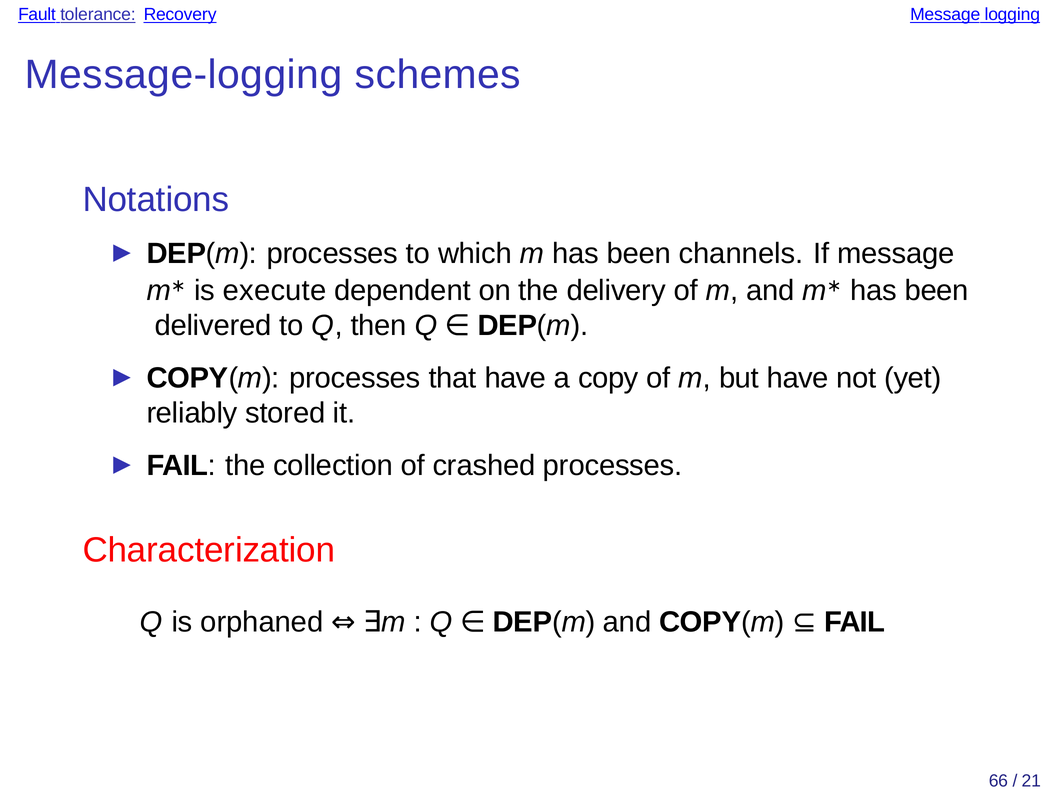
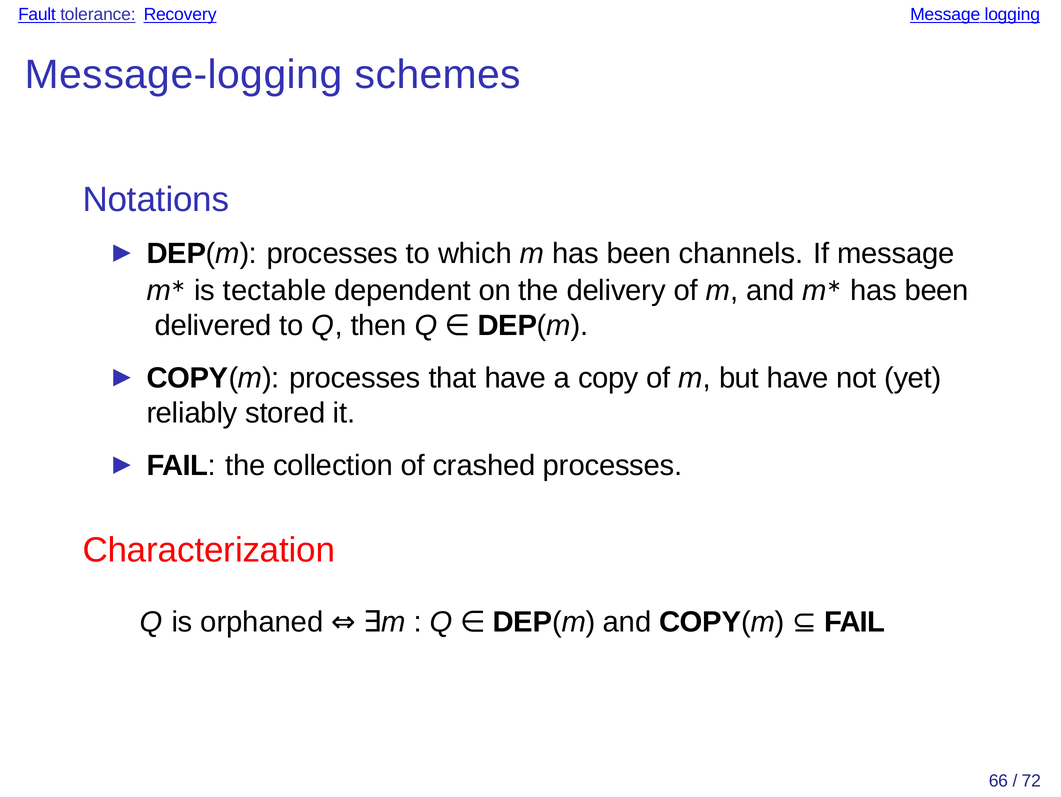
execute: execute -> tectable (275, 290)
21: 21 -> 72 (1031, 780)
